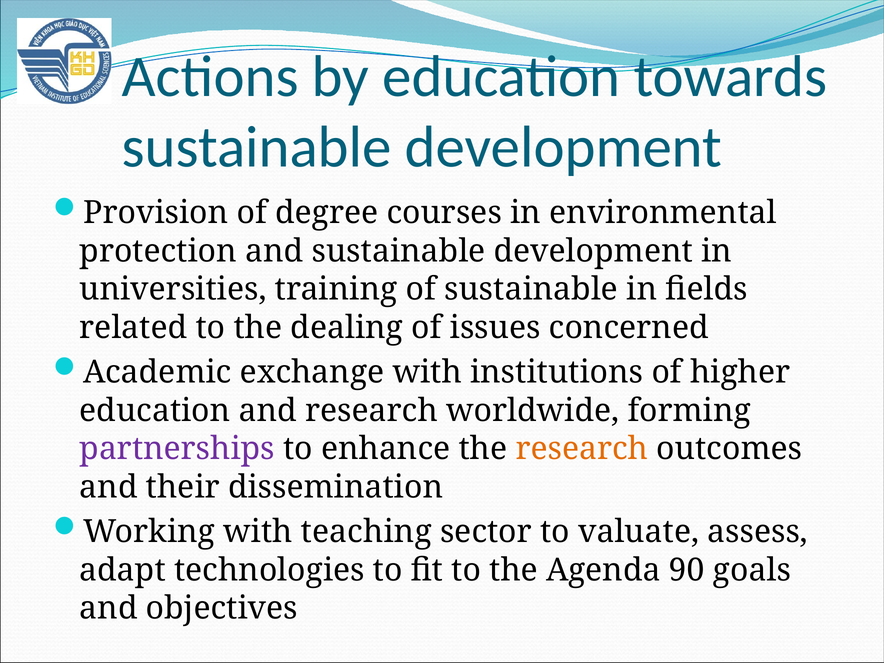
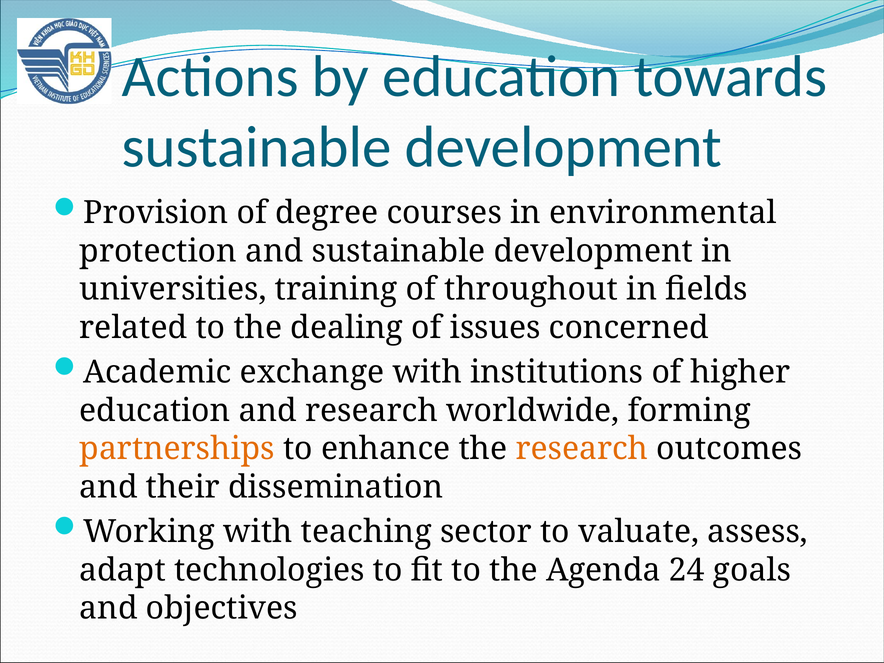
of sustainable: sustainable -> throughout (531, 289)
partnerships colour: purple -> orange (177, 449)
90: 90 -> 24 (687, 570)
